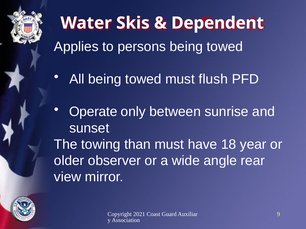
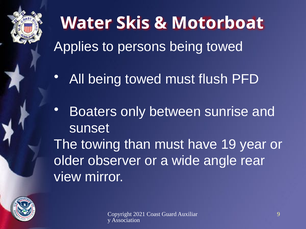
Dependent: Dependent -> Motorboat (217, 23)
Operate: Operate -> Boaters (93, 112)
18: 18 -> 19 (229, 145)
